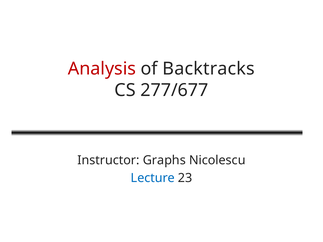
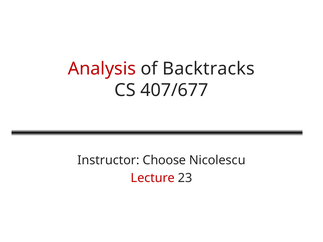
277/677: 277/677 -> 407/677 (174, 90)
Graphs: Graphs -> Choose (164, 160)
Lecture colour: blue -> red (153, 178)
